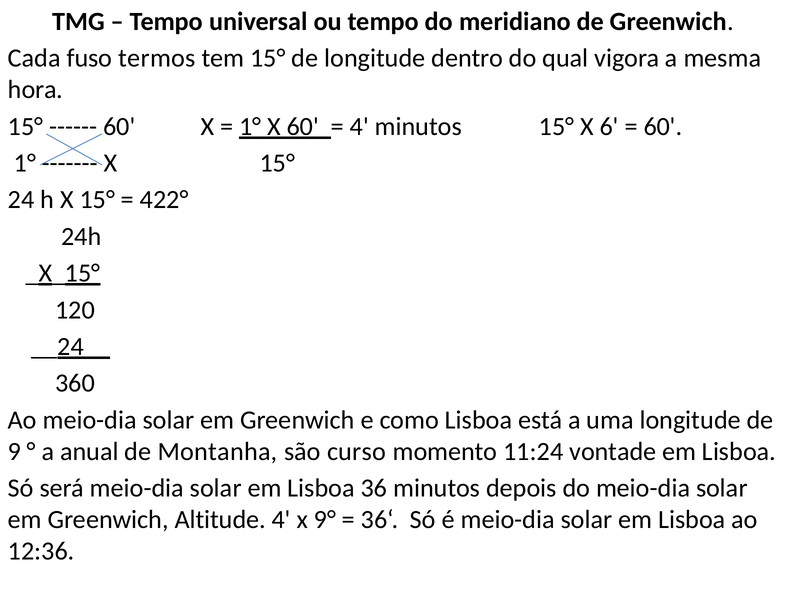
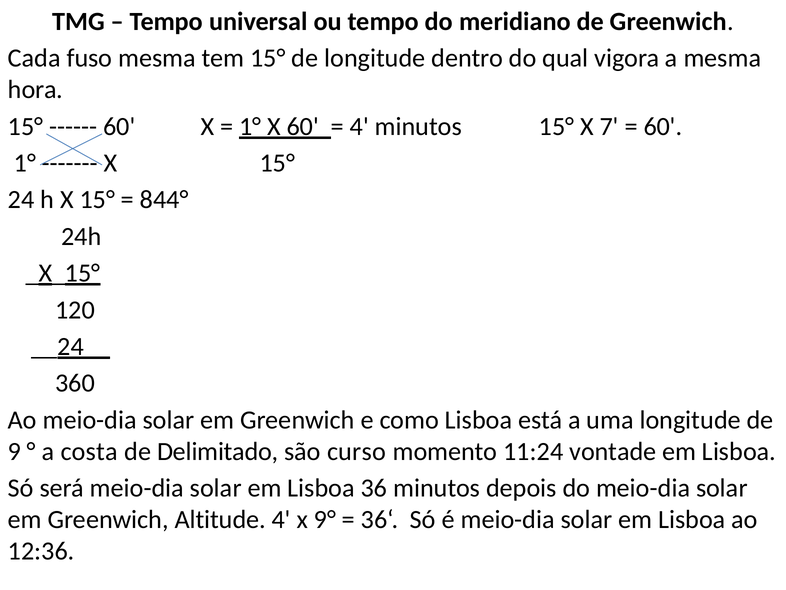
fuso termos: termos -> mesma (157, 58)
6: 6 -> 7 (609, 126)
422°: 422° -> 844° (164, 200)
anual: anual -> costa (89, 451)
Montanha: Montanha -> Delimitado (218, 451)
